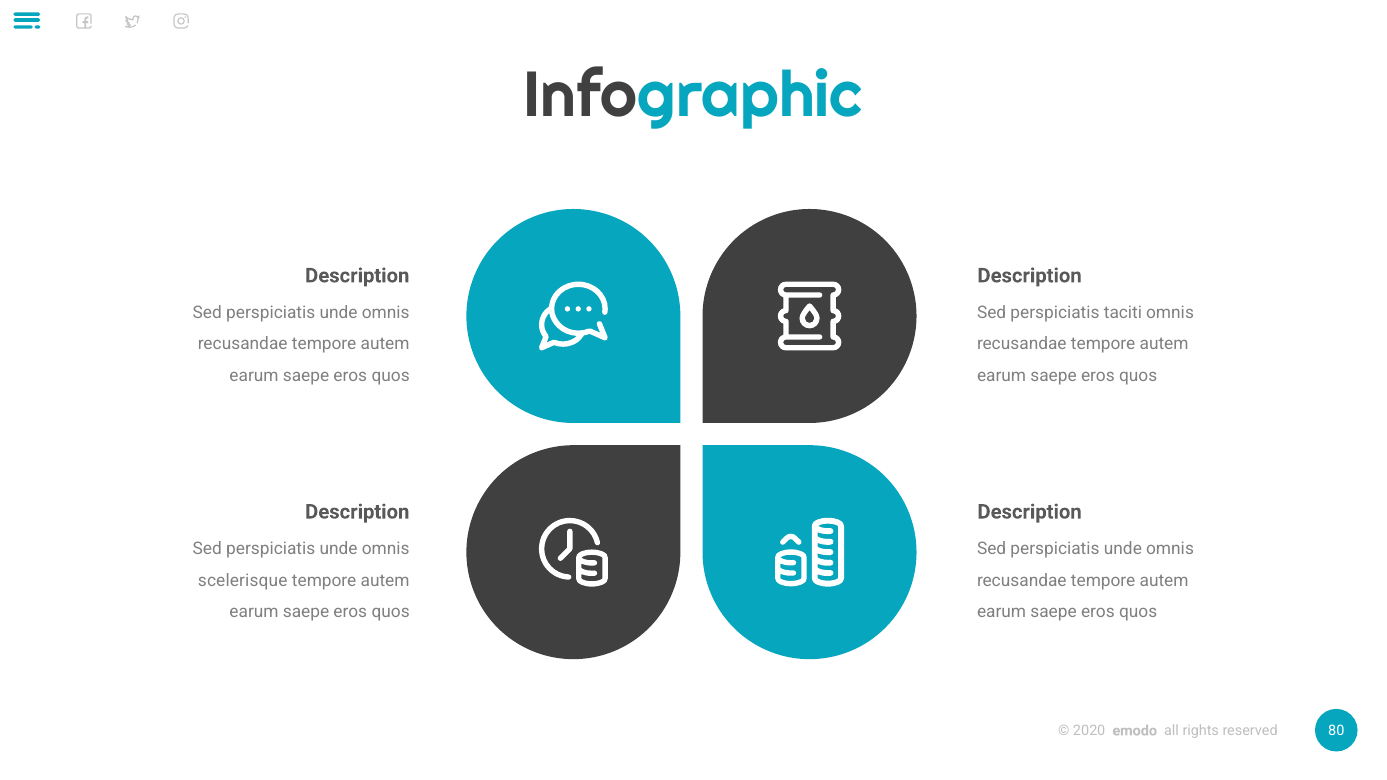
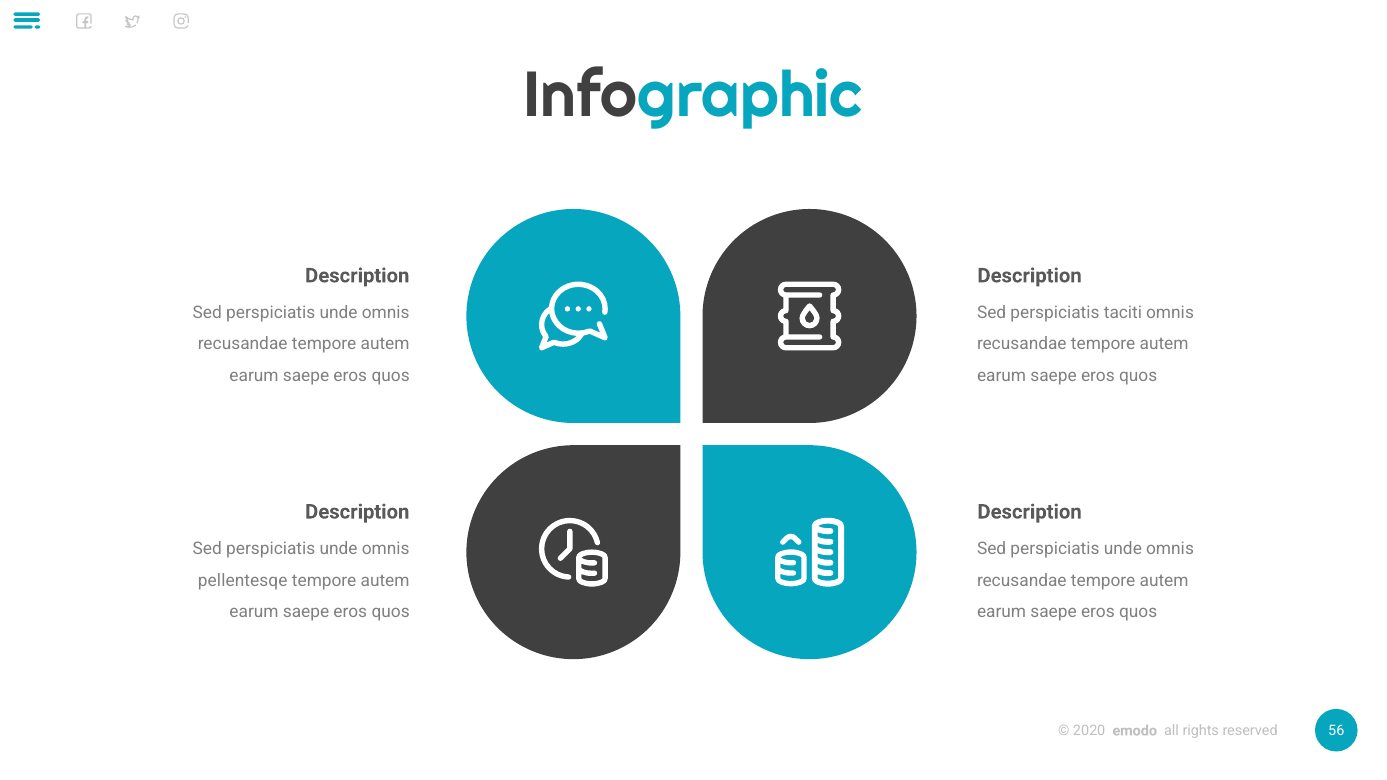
scelerisque: scelerisque -> pellentesqe (243, 581)
80: 80 -> 56 (1336, 731)
